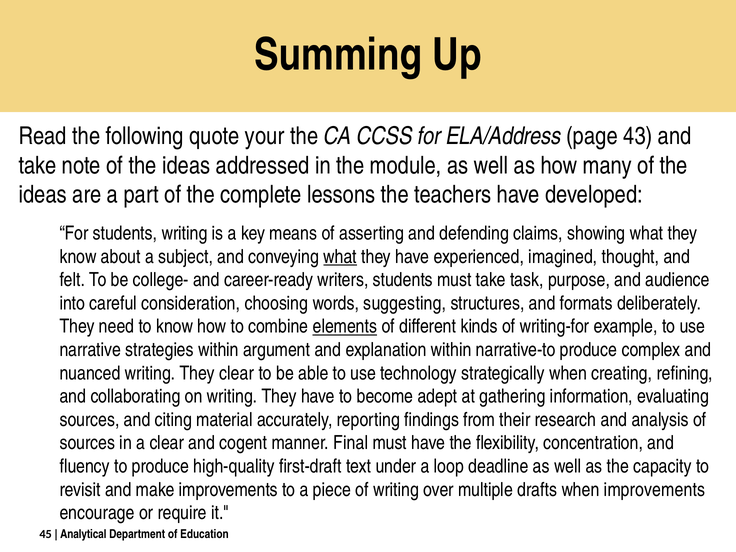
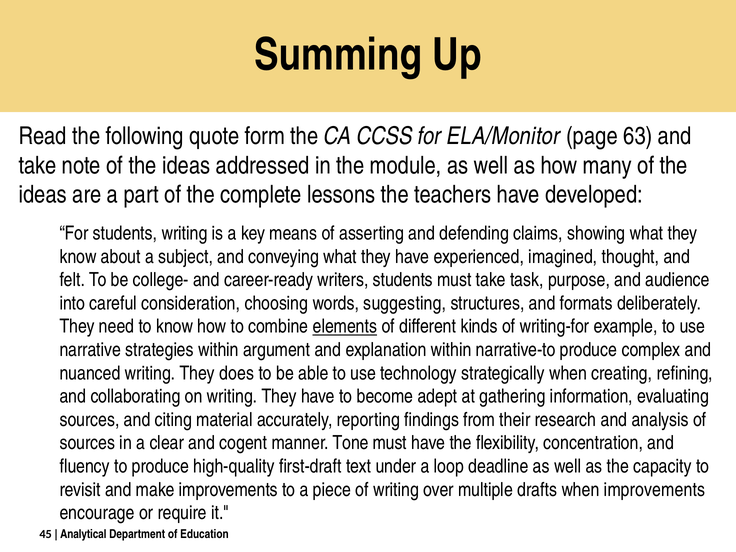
your: your -> form (265, 136)
ELA/Address: ELA/Address -> ELA/Monitor (503, 136)
43: 43 -> 63 (638, 136)
what underline: present -> none (340, 257)
They clear: clear -> does (237, 373)
Final: Final -> Tone (351, 443)
